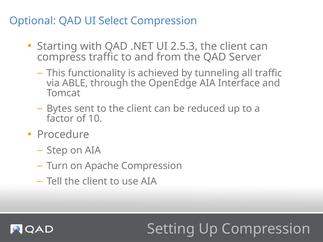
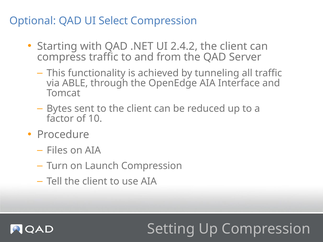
2.5.3: 2.5.3 -> 2.4.2 (184, 46)
Step: Step -> Files (57, 151)
Apache: Apache -> Launch (102, 166)
